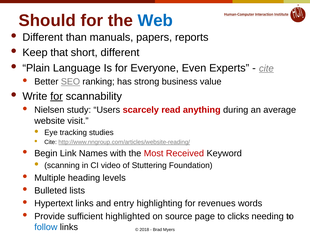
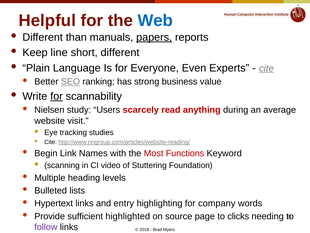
Should: Should -> Helpful (47, 21)
papers underline: none -> present (154, 37)
that: that -> line (59, 53)
Received: Received -> Functions (185, 153)
revenues: revenues -> company (217, 203)
follow colour: blue -> purple (46, 227)
